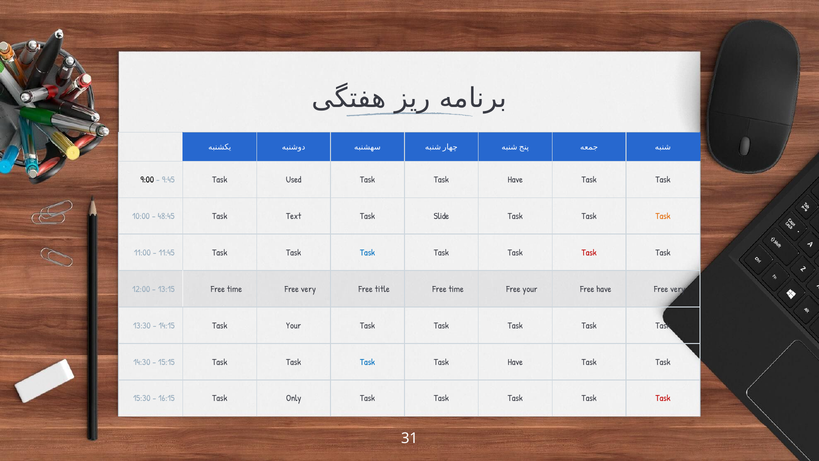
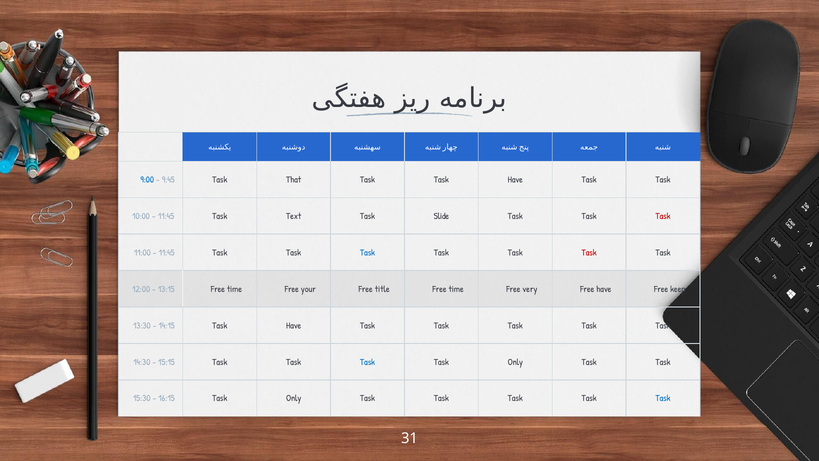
9:00 colour: black -> blue (147, 180)
Used: Used -> That (294, 180)
48:45: 48:45 -> 11:45 (166, 216)
Task colour: orange -> red (663, 216)
very: very -> your (308, 289)
your: your -> very (530, 289)
very: very -> keep (678, 289)
14:15 Task Your: Your -> Have (294, 325)
Have: Have -> Only (515, 362)
Task colour: red -> blue (663, 398)
